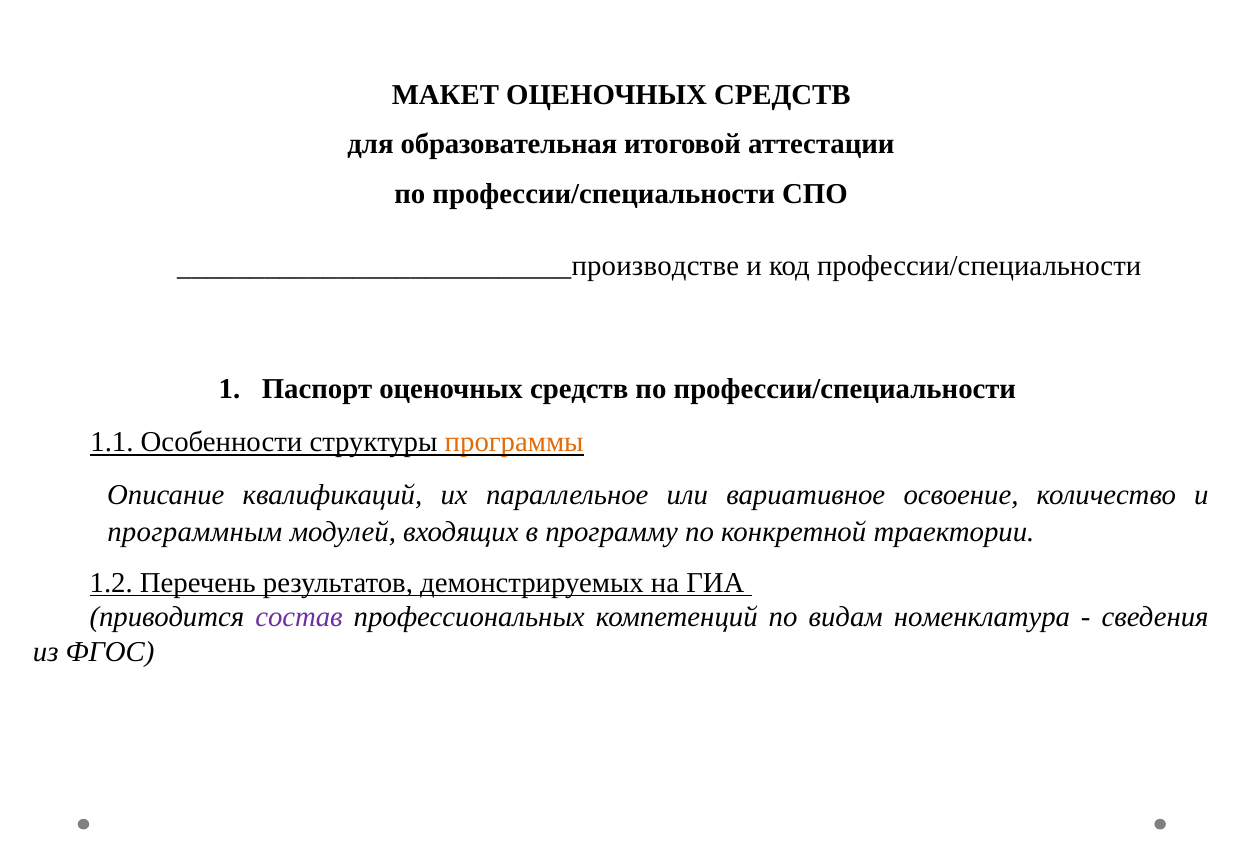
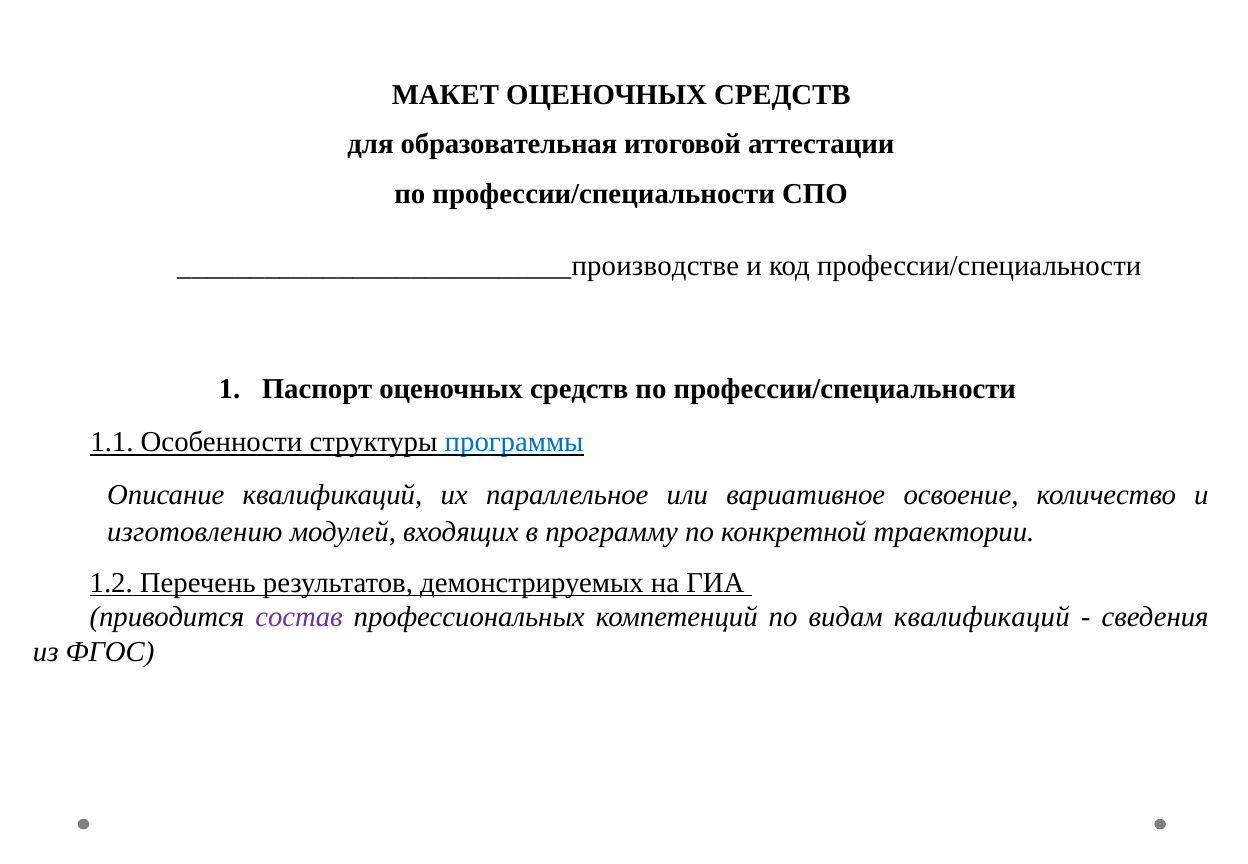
программы colour: orange -> blue (514, 442)
программным: программным -> изготовлению (195, 532)
видам номенклатура: номенклатура -> квалификаций (982, 617)
